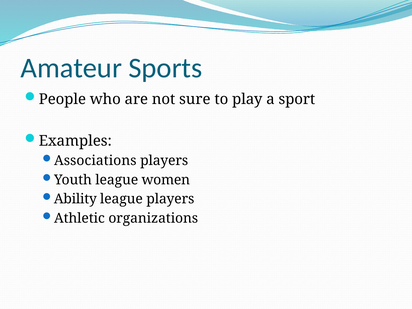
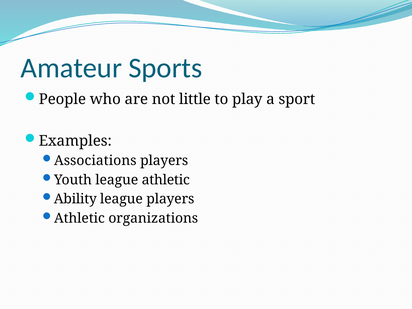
sure: sure -> little (195, 99)
league women: women -> athletic (166, 180)
